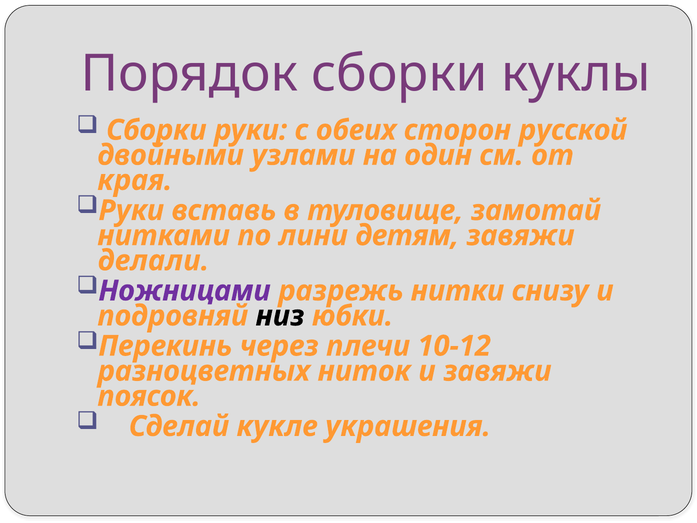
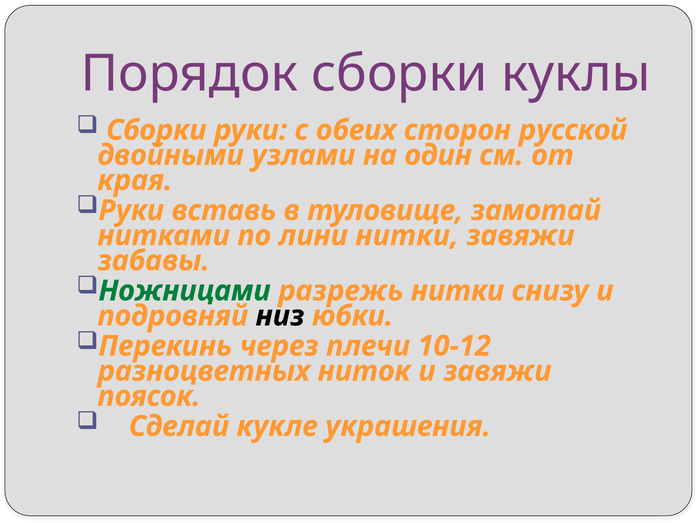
лини детям: детям -> нитки (407, 235)
делали: делали -> забавы (154, 261)
Ножницами colour: purple -> green (185, 291)
